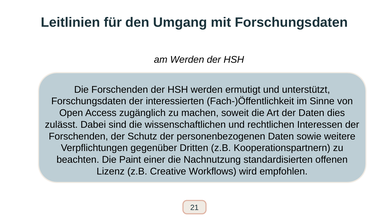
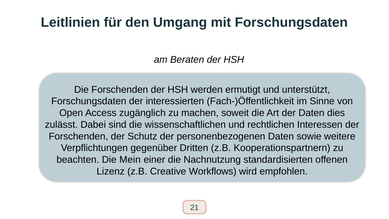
am Werden: Werden -> Beraten (187, 60)
Paint: Paint -> Mein (130, 160)
